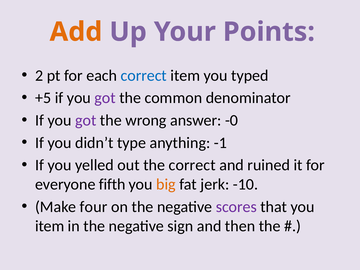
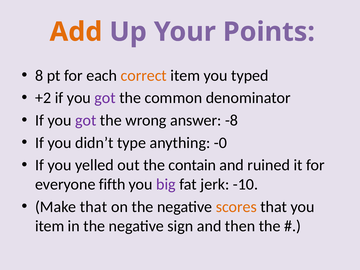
2: 2 -> 8 (39, 76)
correct colour: blue -> orange (144, 76)
+5: +5 -> +2 (43, 98)
-0: -0 -> -8 (232, 120)
-1: -1 -> -0 (220, 143)
the correct: correct -> contain (192, 165)
big colour: orange -> purple (166, 184)
Make four: four -> that (94, 207)
scores colour: purple -> orange (236, 207)
